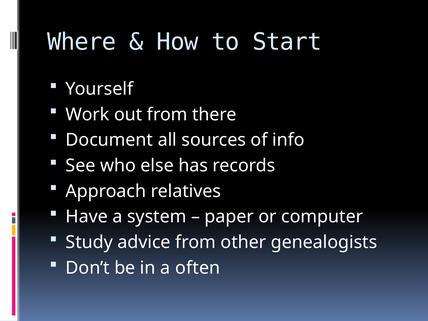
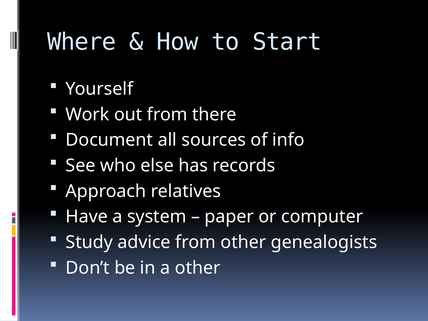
a often: often -> other (198, 268)
